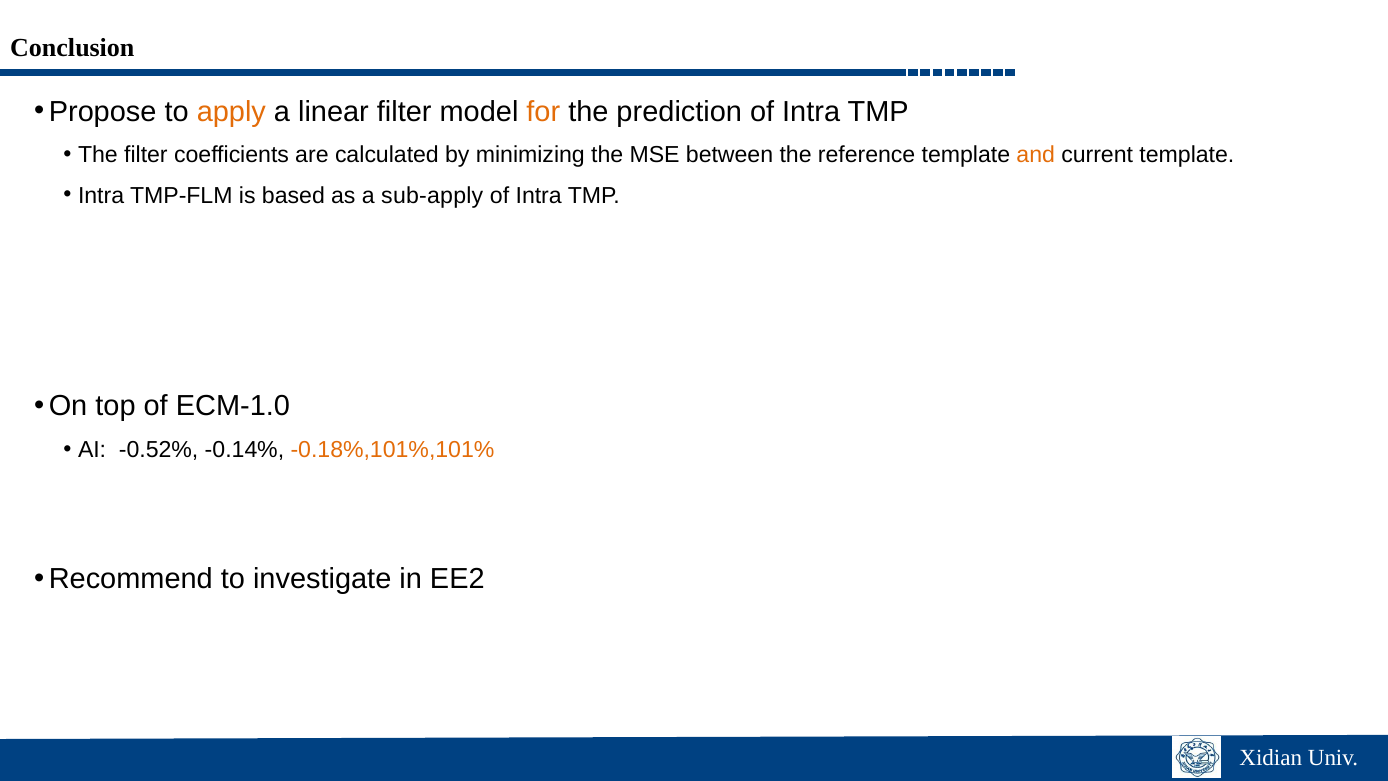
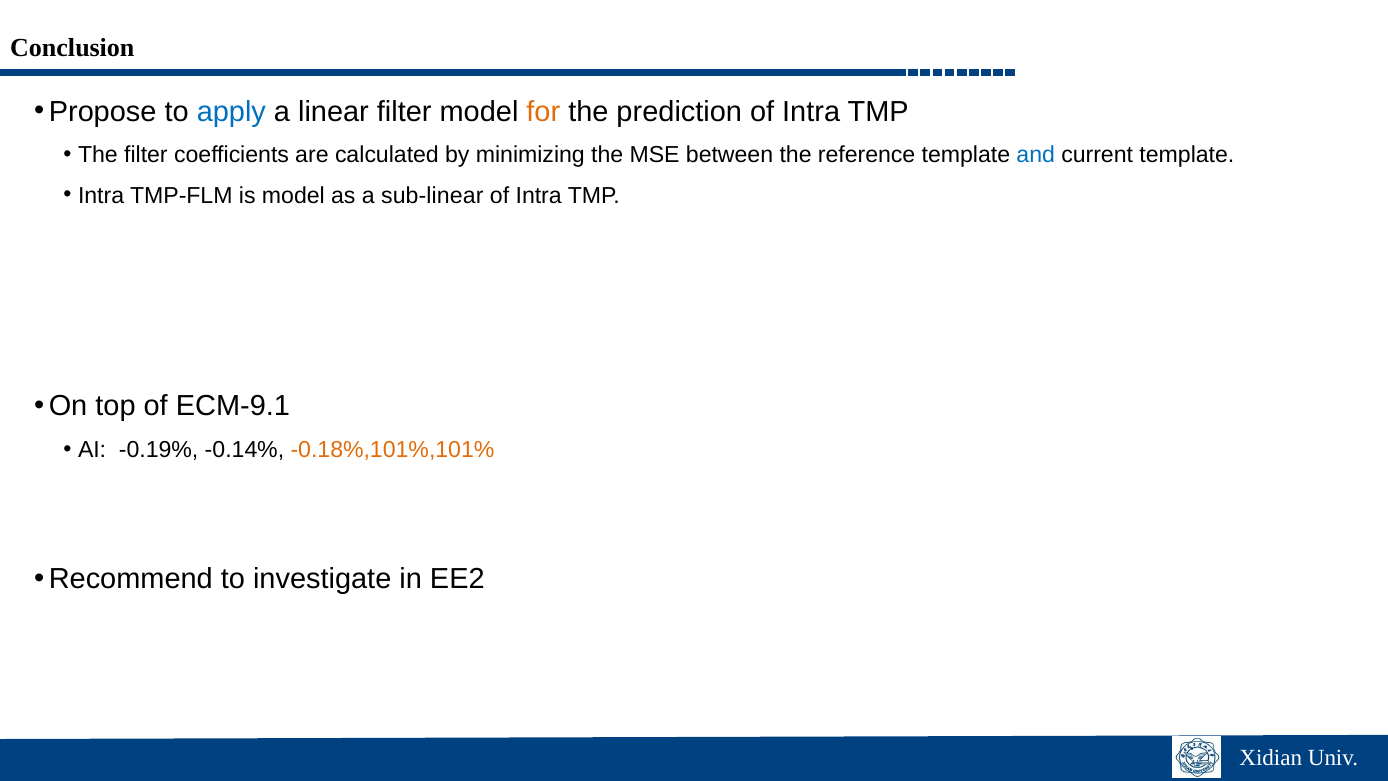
apply colour: orange -> blue (231, 112)
and colour: orange -> blue (1036, 155)
is based: based -> model (293, 196)
sub-apply: sub-apply -> sub-linear (432, 196)
ECM-1.0: ECM-1.0 -> ECM-9.1 (233, 406)
-0.52%: -0.52% -> -0.19% (159, 450)
